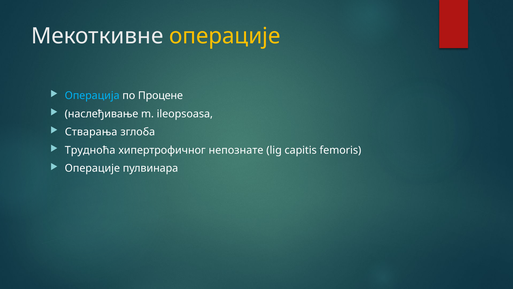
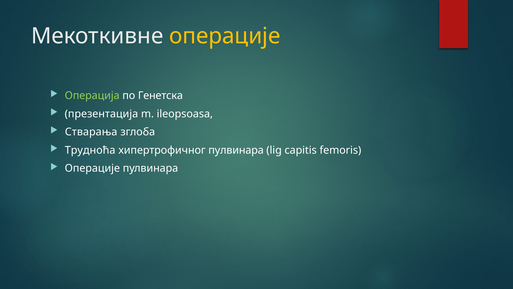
Операција colour: light blue -> light green (92, 95)
Процене: Процене -> Генетска (160, 95)
наслеђивање: наслеђивање -> презентација (101, 114)
хипертрофичног непознате: непознате -> пулвинара (236, 150)
